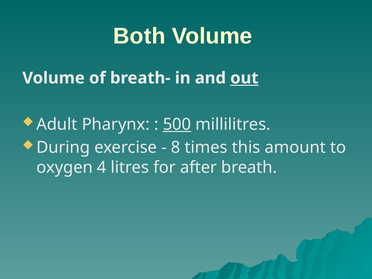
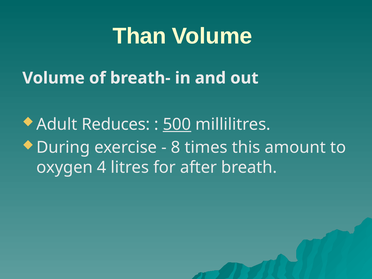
Both: Both -> Than (139, 36)
out underline: present -> none (244, 78)
Pharynx: Pharynx -> Reduces (116, 124)
